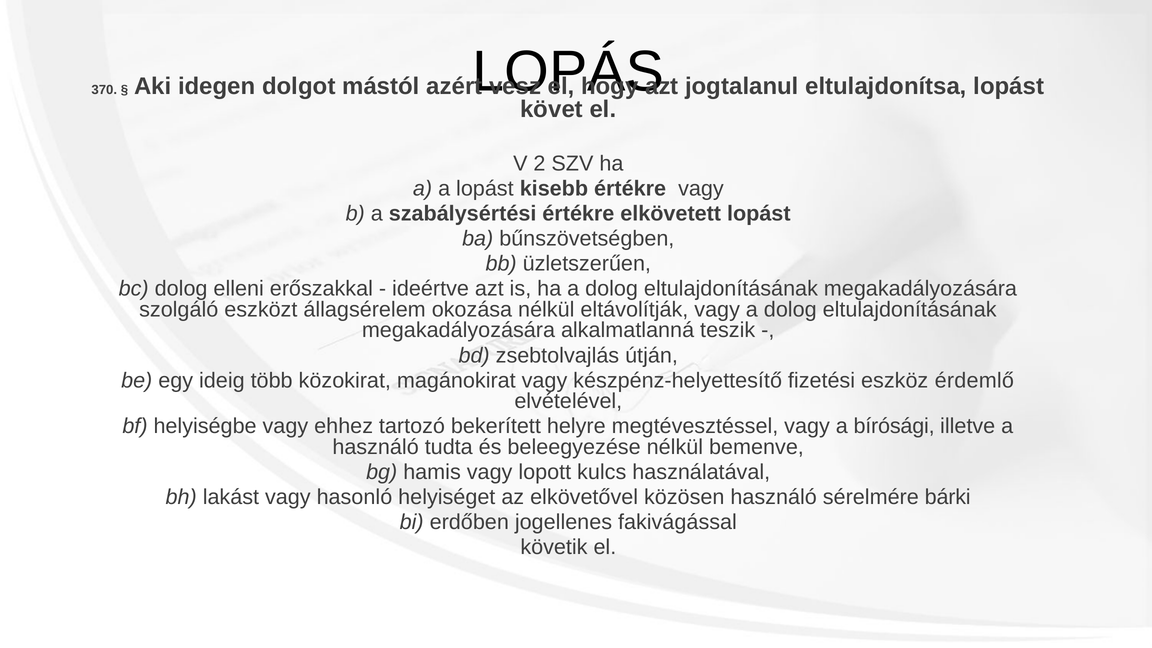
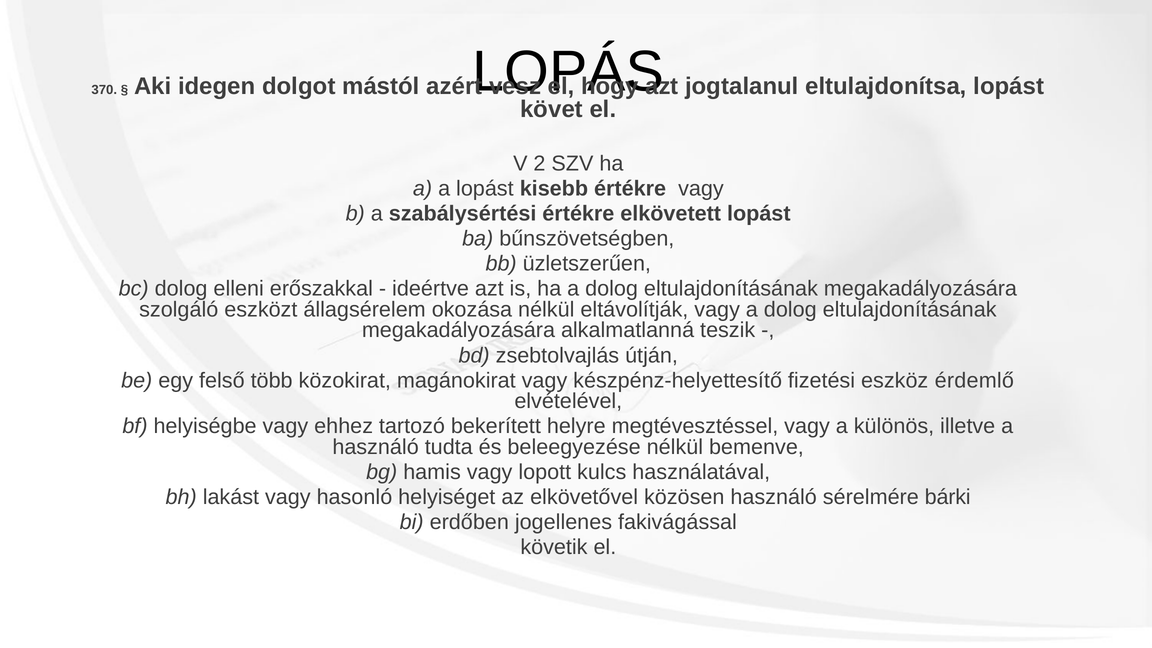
ideig: ideig -> felső (222, 380)
bírósági: bírósági -> különös (894, 426)
